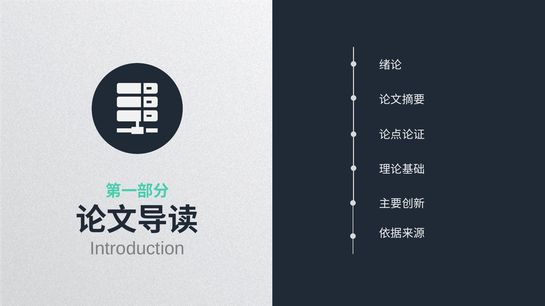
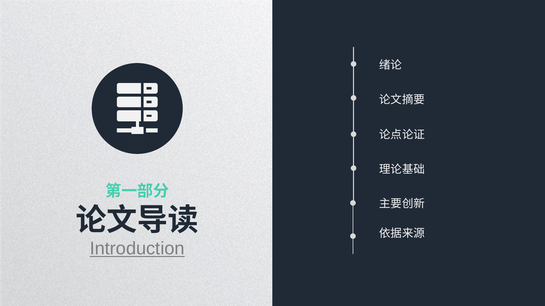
Introduction underline: none -> present (137, 249)
